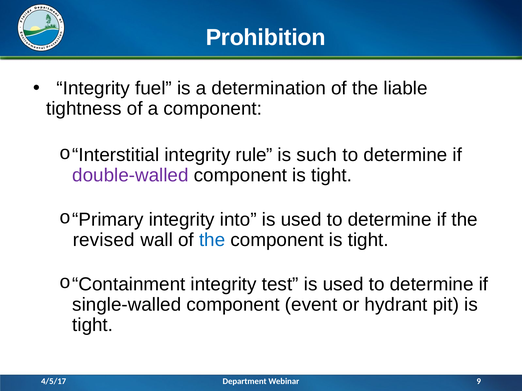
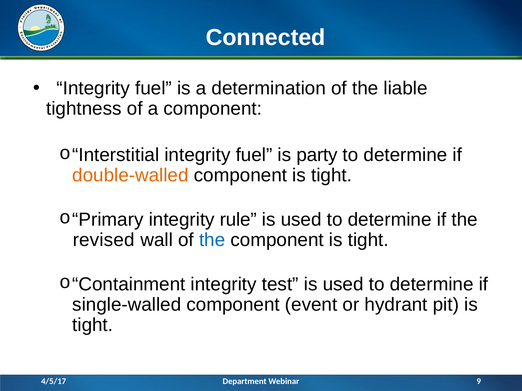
Prohibition: Prohibition -> Connected (266, 38)
rule: rule -> fuel (254, 155)
such: such -> party (317, 155)
double-walled colour: purple -> orange (130, 176)
into: into -> rule (238, 220)
